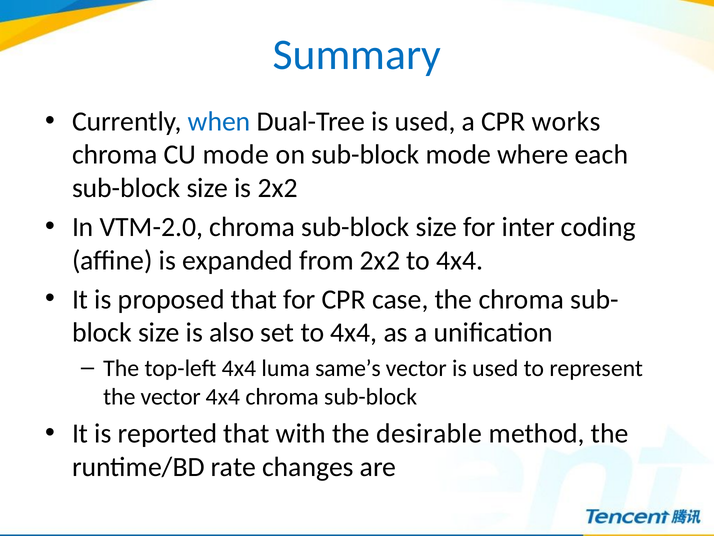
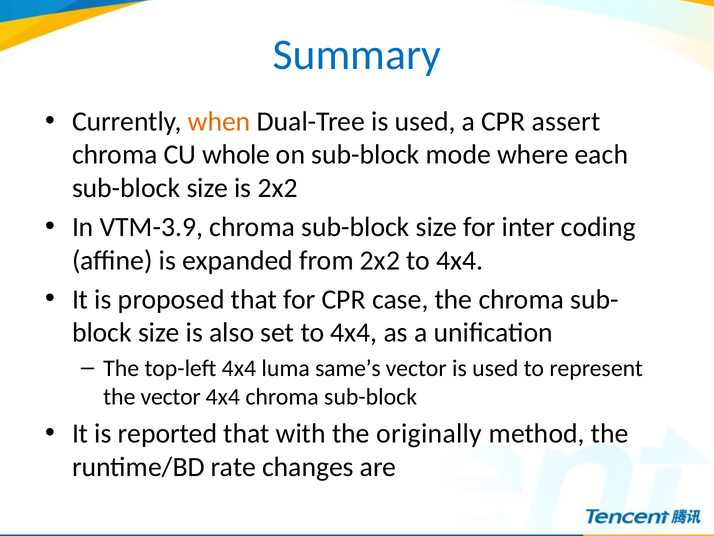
when colour: blue -> orange (219, 121)
works: works -> assert (566, 121)
CU mode: mode -> whole (236, 155)
VTM-2.0: VTM-2.0 -> VTM-3.9 (151, 227)
desirable: desirable -> originally (429, 433)
